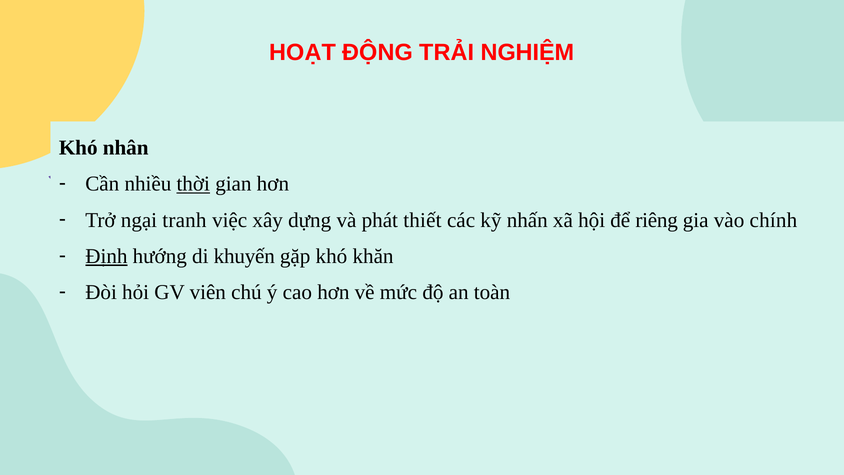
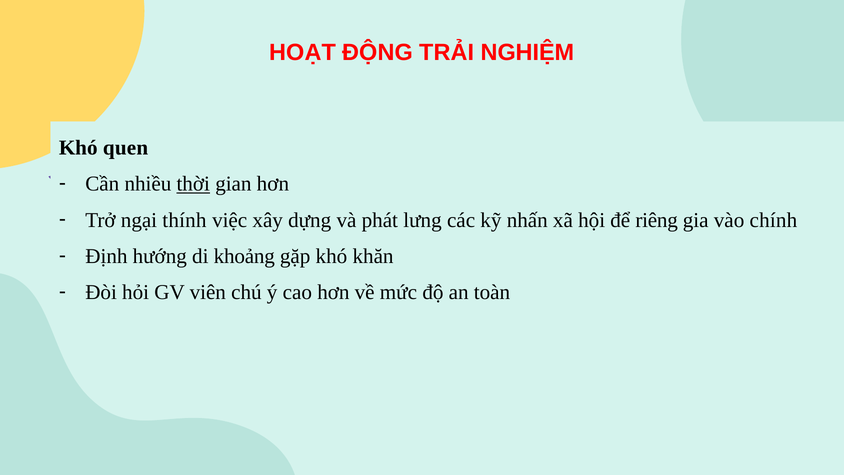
nhân: nhân -> quen (126, 148)
tranh: tranh -> thính (184, 220)
thiết: thiết -> lưng (422, 220)
Định underline: present -> none (106, 256)
khuyến: khuyến -> khoảng (244, 256)
